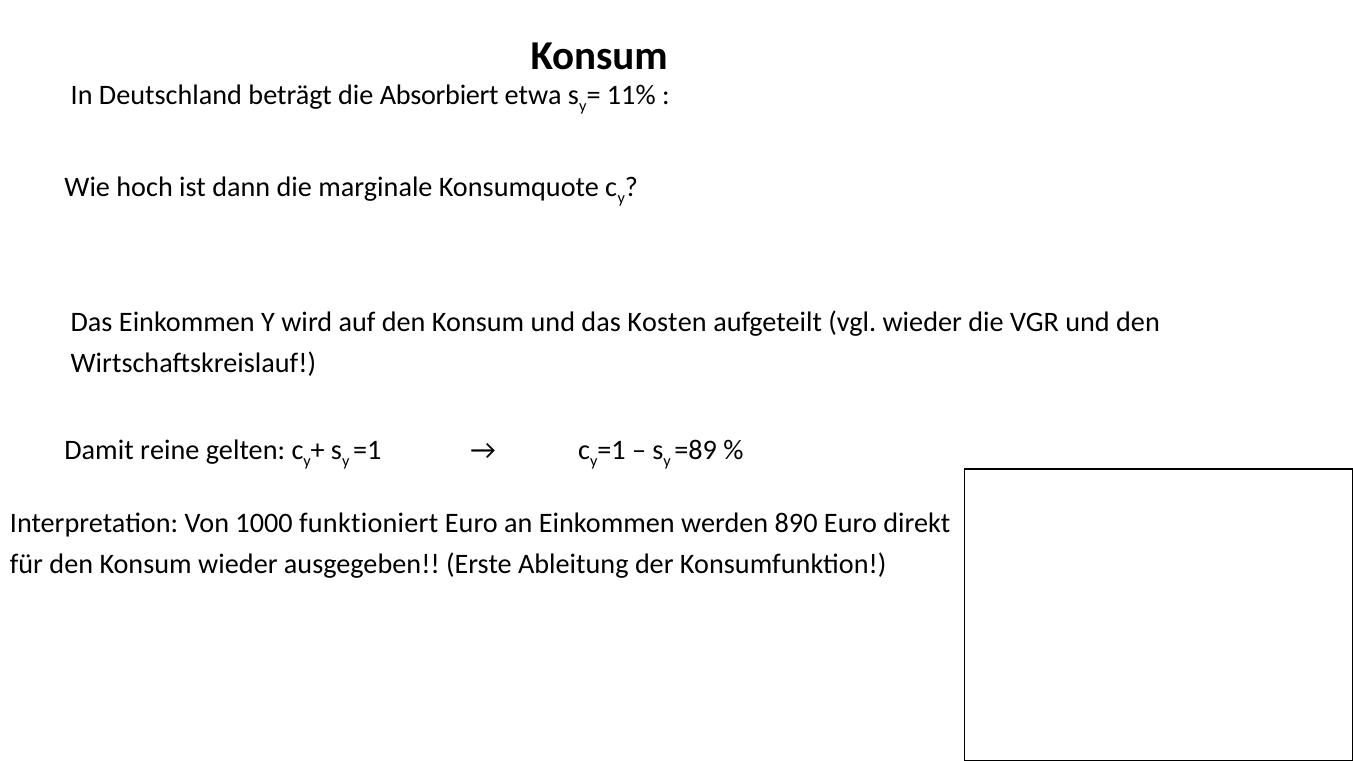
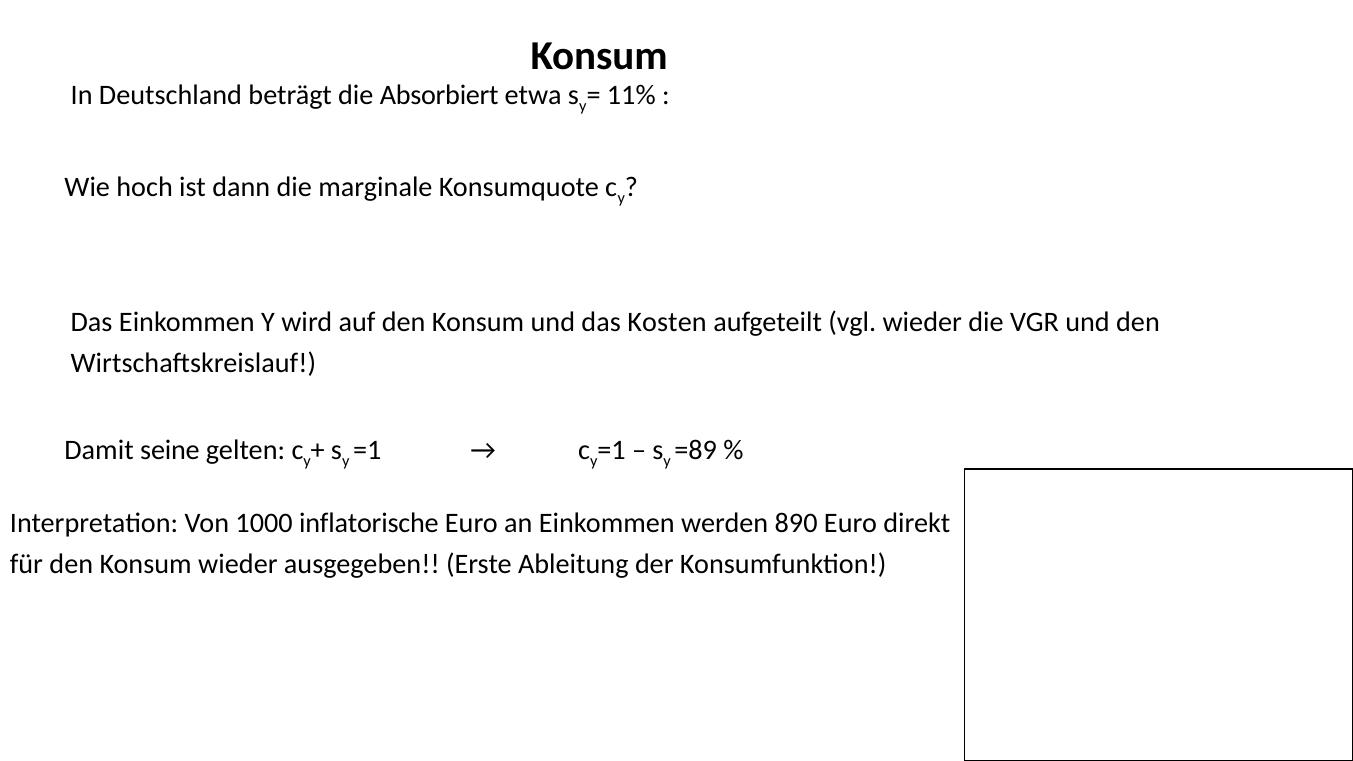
reine: reine -> seine (170, 450)
funktioniert: funktioniert -> inflatorische (369, 524)
